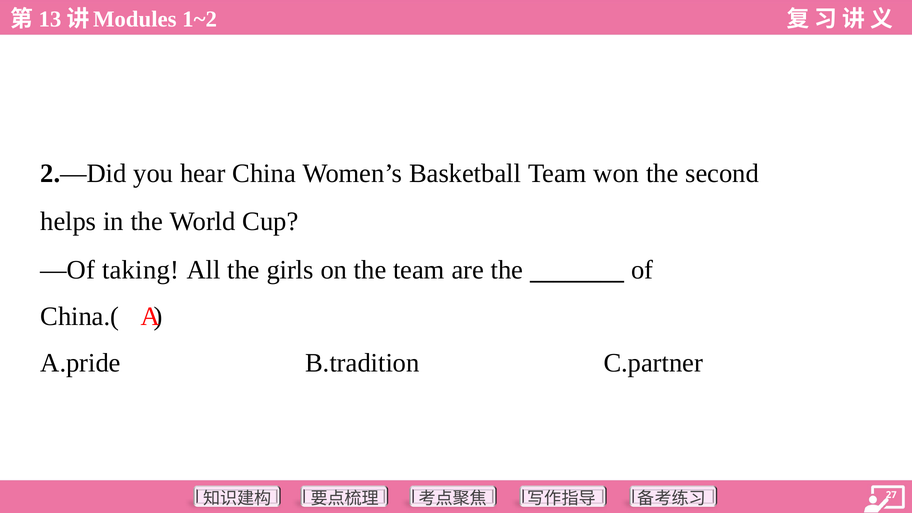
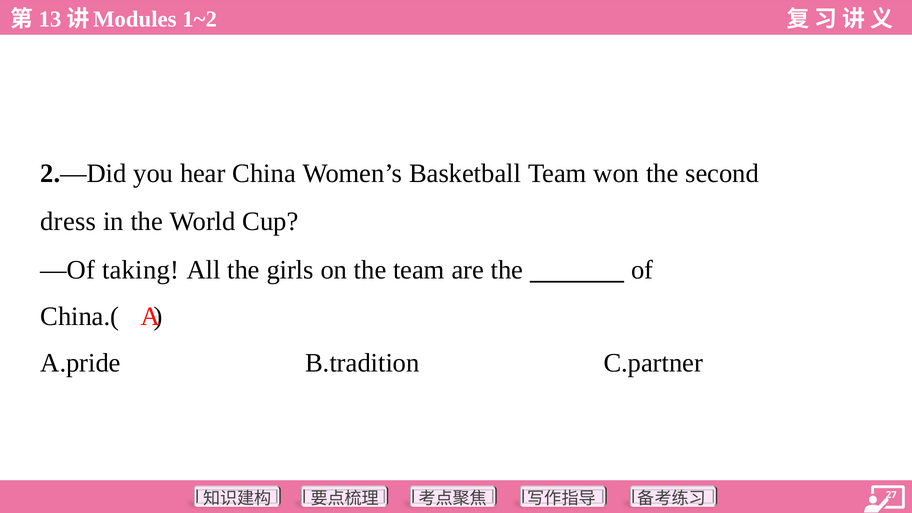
helps: helps -> dress (68, 222)
